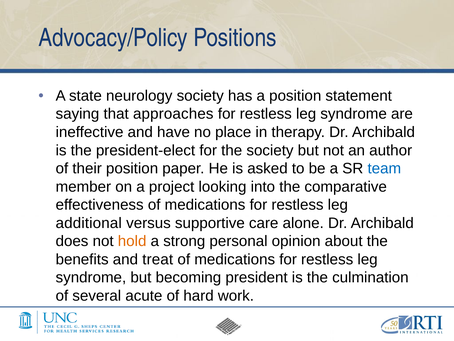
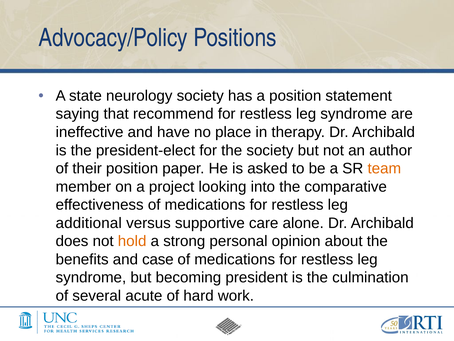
approaches: approaches -> recommend (173, 114)
team colour: blue -> orange (384, 168)
treat: treat -> case (158, 259)
